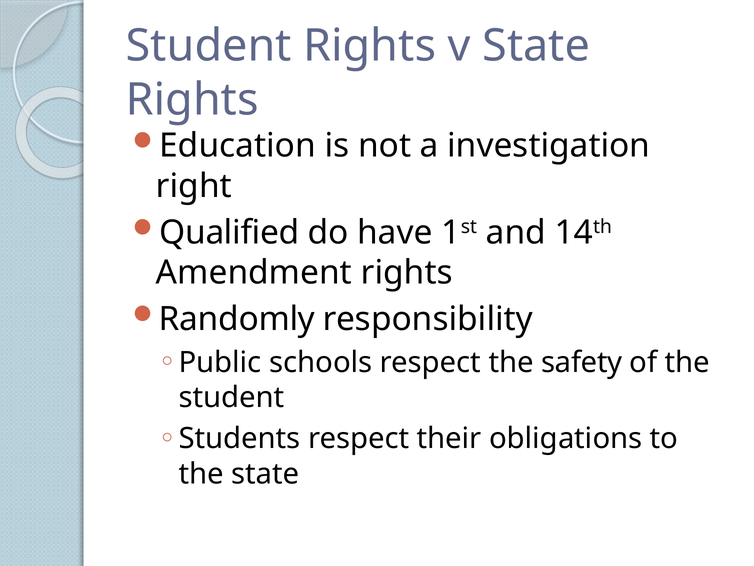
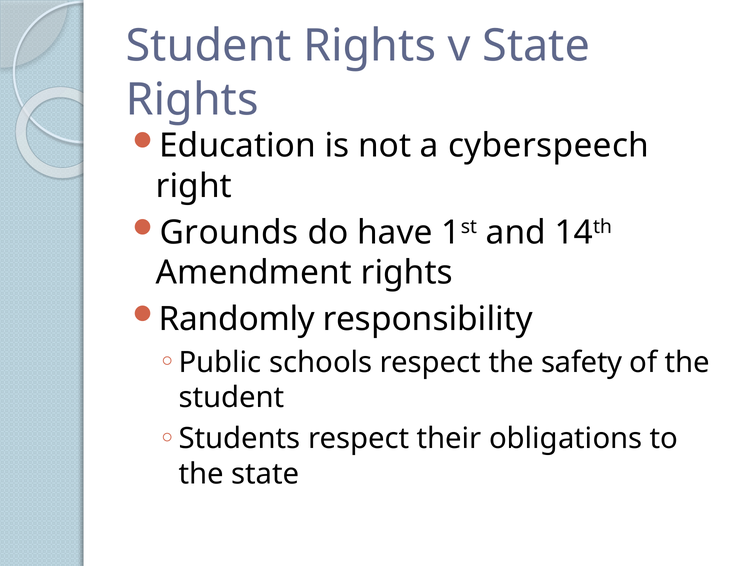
investigation: investigation -> cyberspeech (549, 146)
Qualified: Qualified -> Grounds (229, 232)
